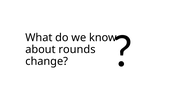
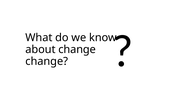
about rounds: rounds -> change (77, 49)
